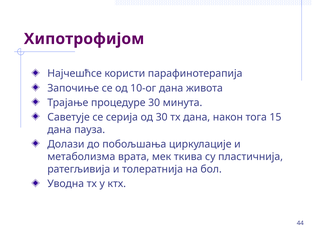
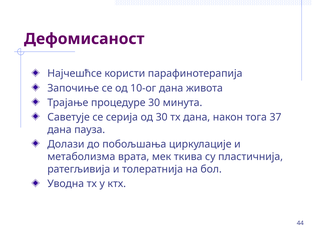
Хипотрофијом: Хипотрофијом -> Дефомисаност (84, 39)
15: 15 -> 37 (275, 117)
